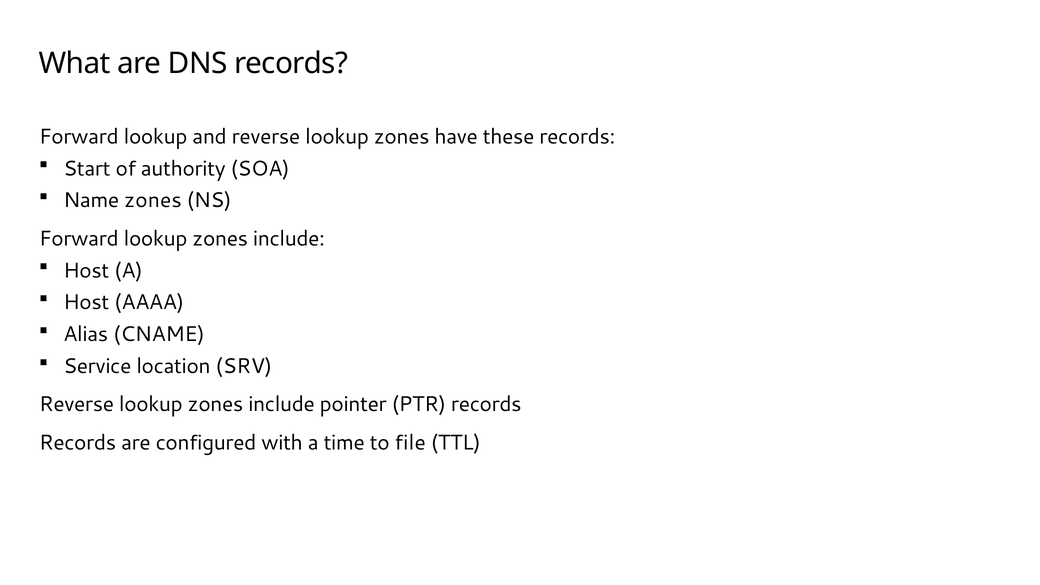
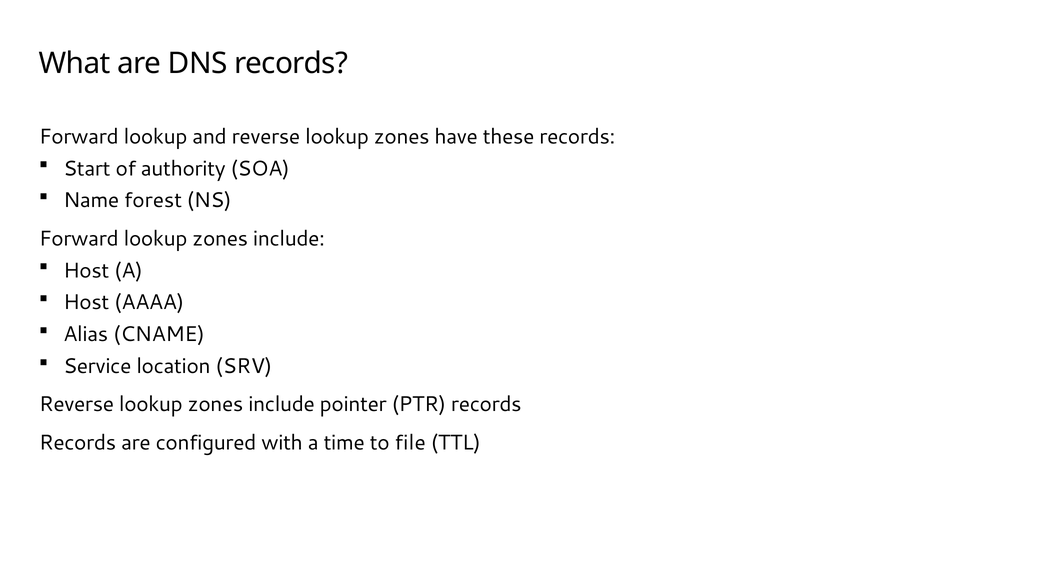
Name zones: zones -> forest (153, 200)
